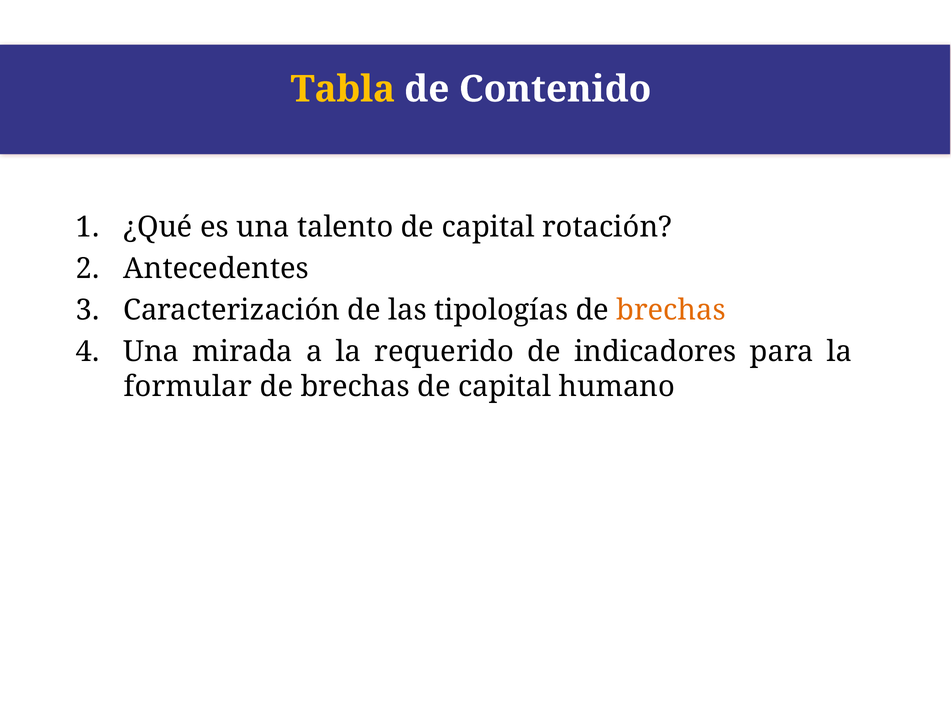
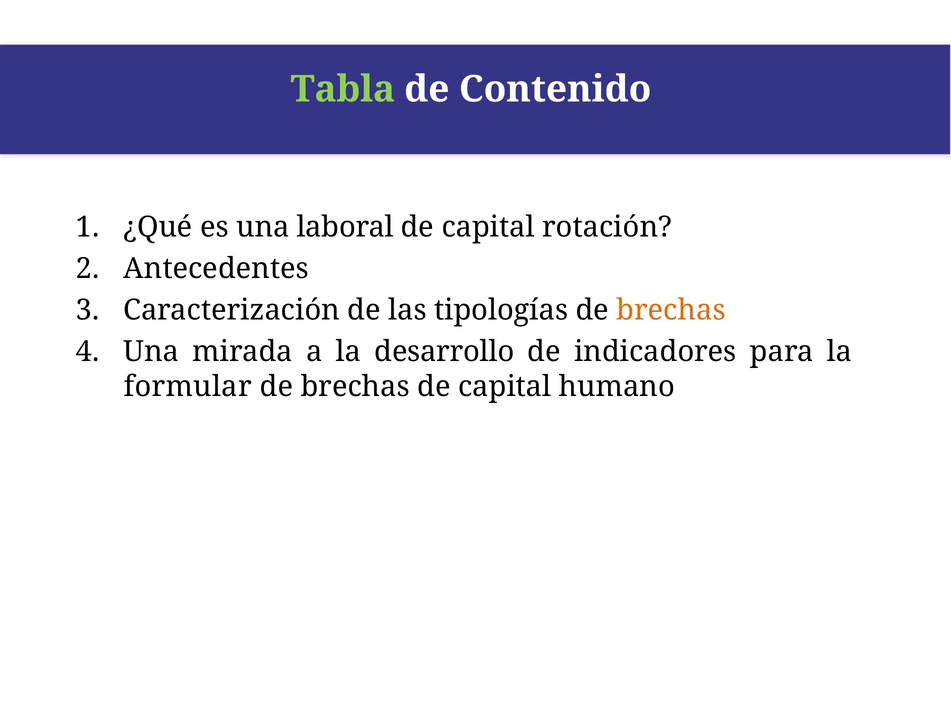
Tabla colour: yellow -> light green (343, 89)
talento: talento -> laboral (345, 227)
requerido: requerido -> desarrollo (444, 352)
